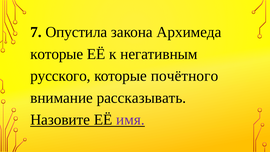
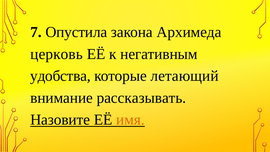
которые: которые -> церковь (57, 54)
русского: русского -> удобства (60, 76)
почётного: почётного -> летающий (185, 76)
имя colour: purple -> orange (130, 120)
